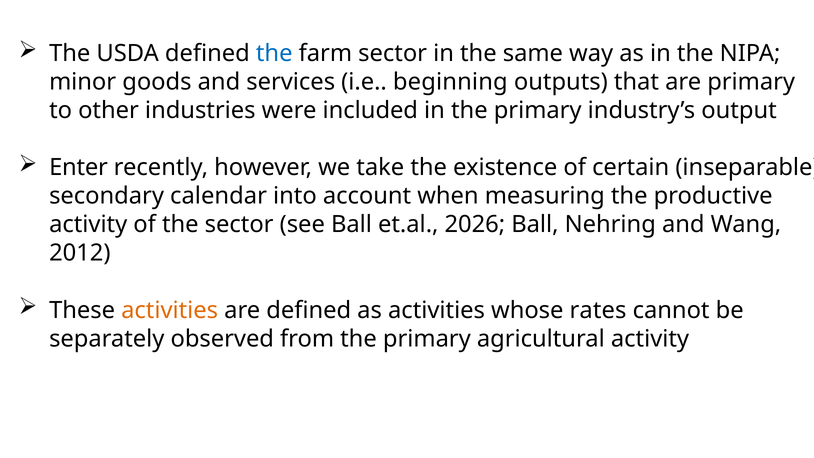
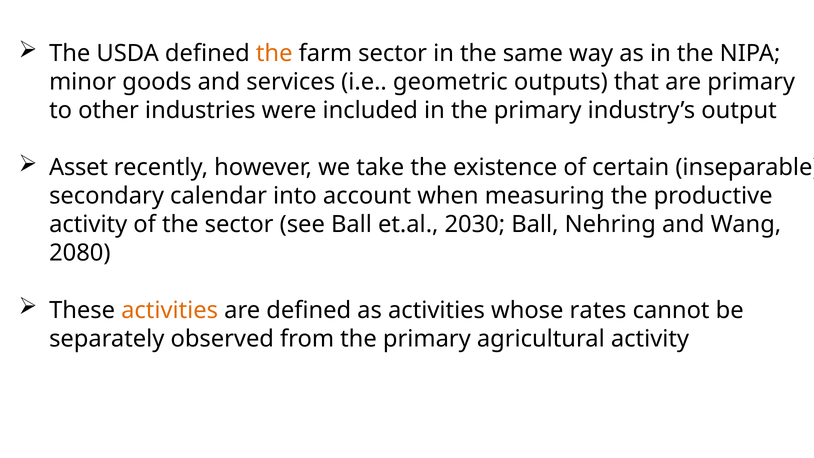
the colour: blue -> orange (274, 54)
beginning: beginning -> geometric (450, 82)
Enter: Enter -> Asset (79, 168)
2026: 2026 -> 2030 (475, 225)
2012: 2012 -> 2080 (80, 253)
